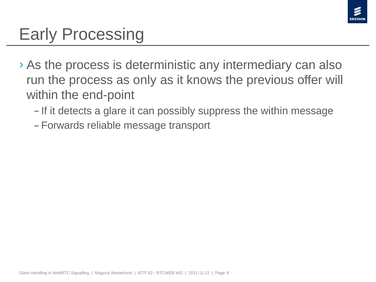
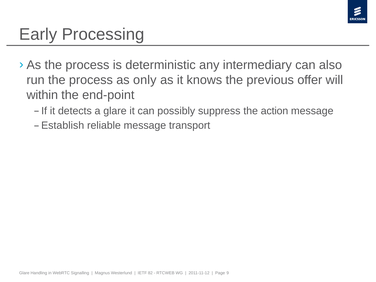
the within: within -> action (274, 111)
Forwards: Forwards -> Establish (63, 125)
